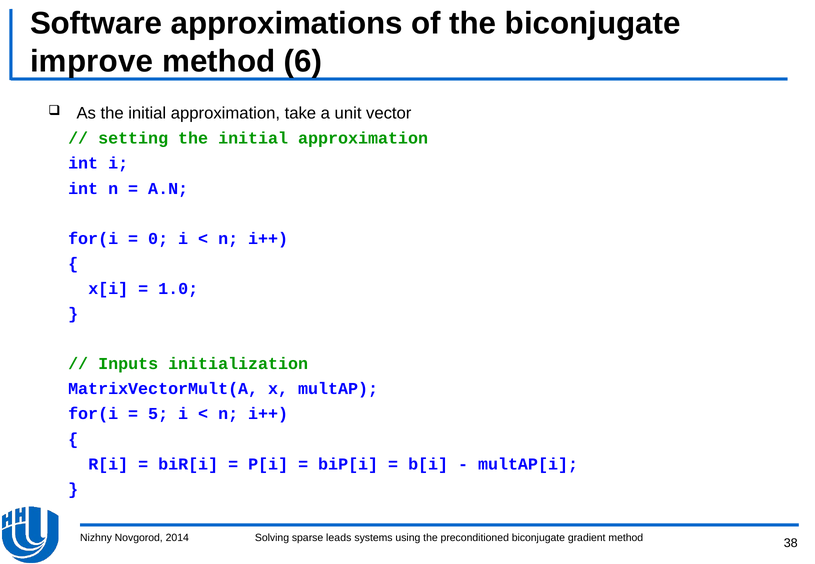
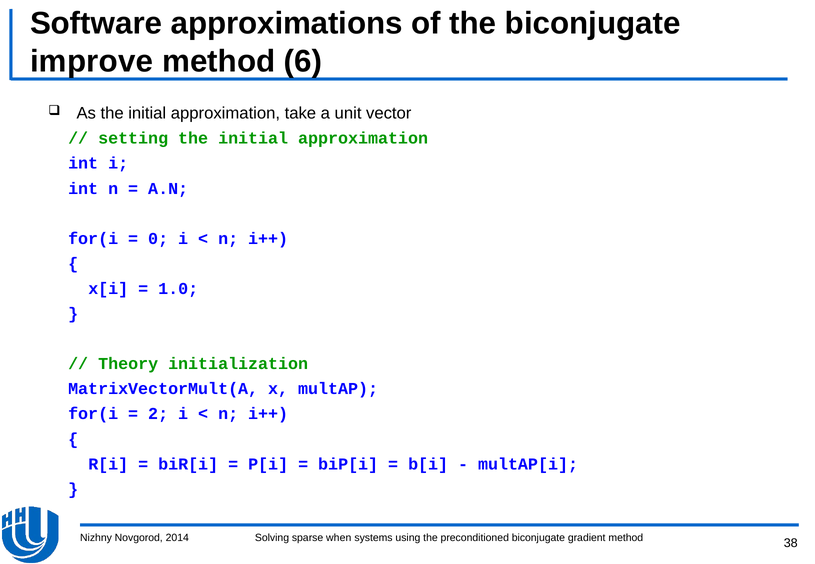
Inputs: Inputs -> Theory (128, 364)
5: 5 -> 2 (158, 414)
leads: leads -> when (339, 538)
